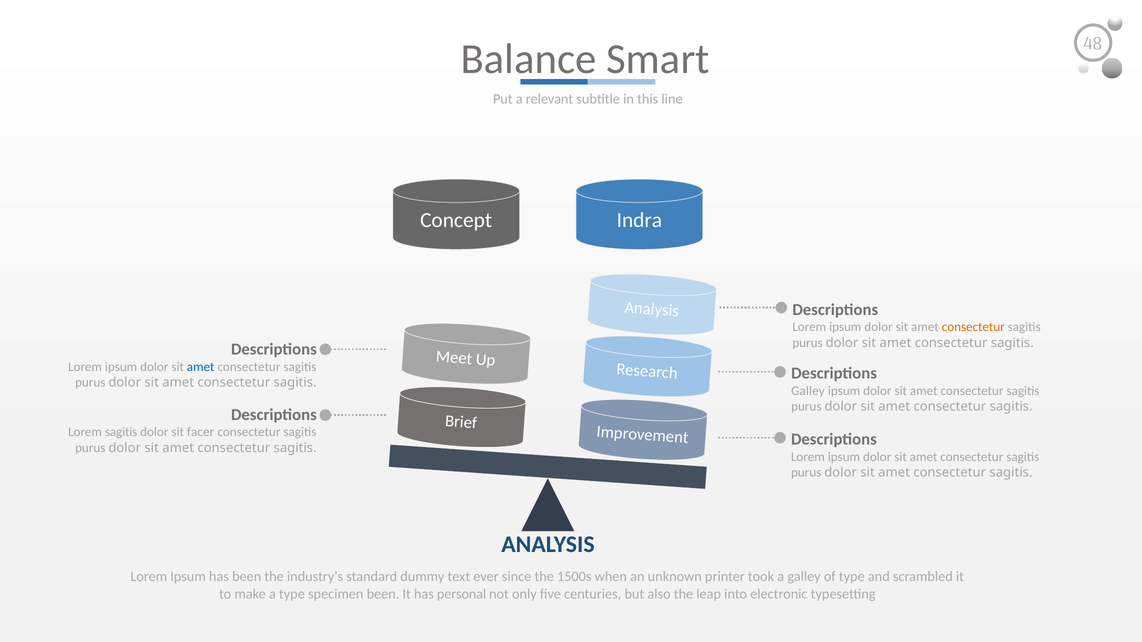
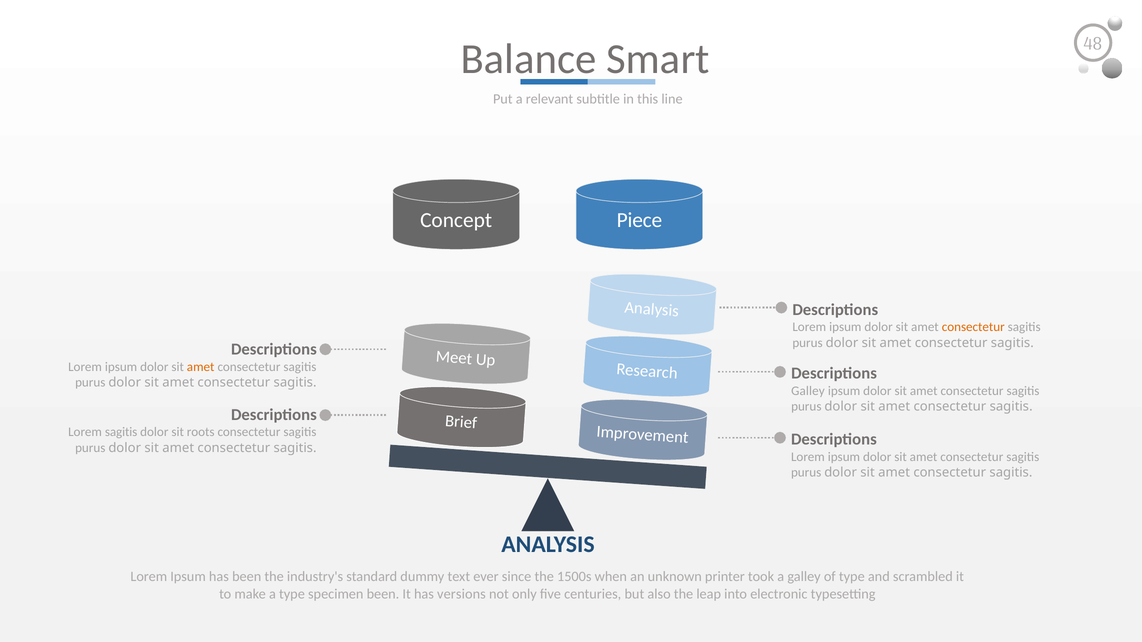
Indra: Indra -> Piece (639, 220)
amet colour: blue -> orange (201, 367)
facer: facer -> roots (201, 432)
personal: personal -> versions (461, 594)
